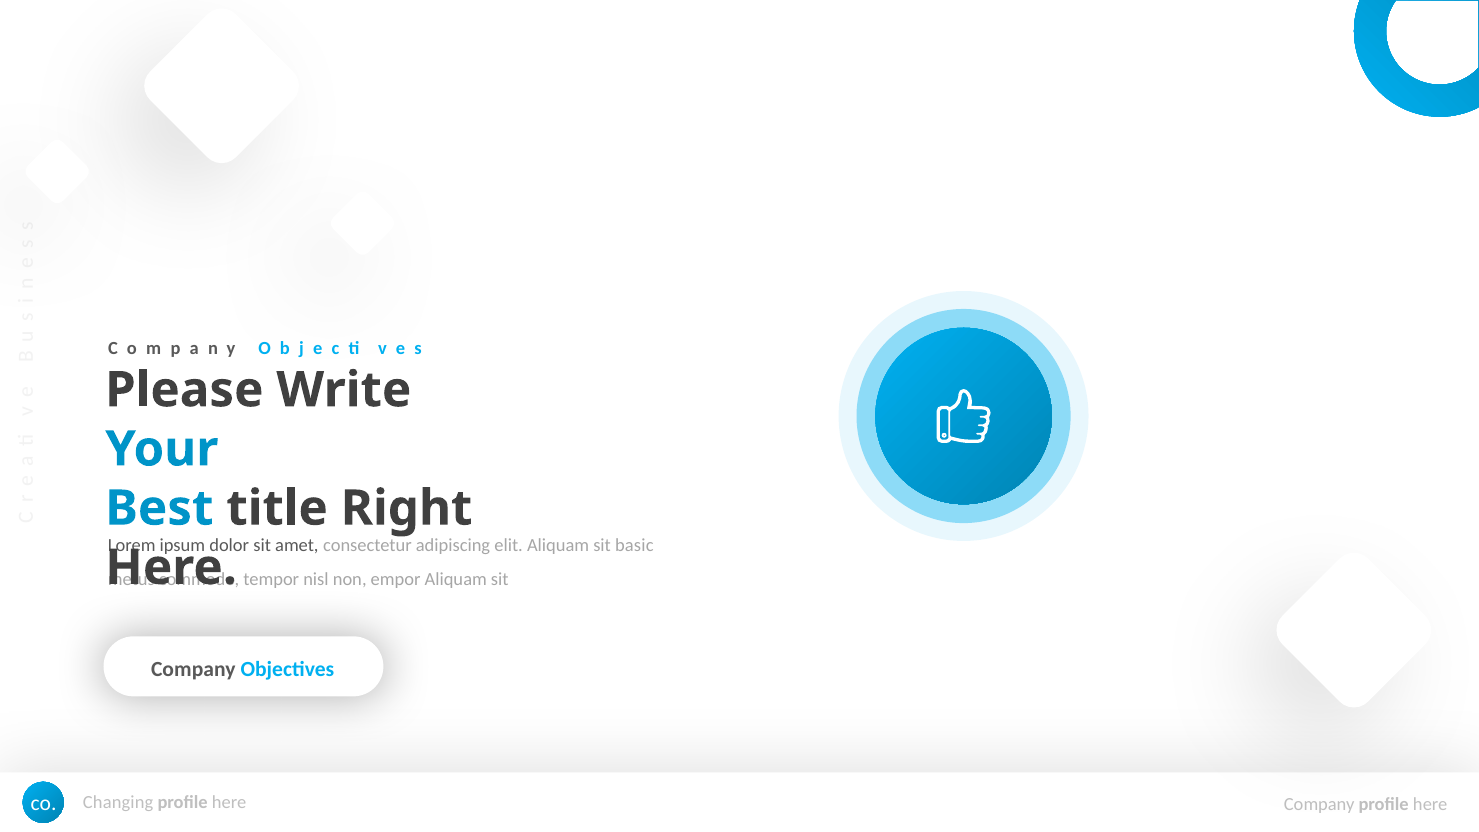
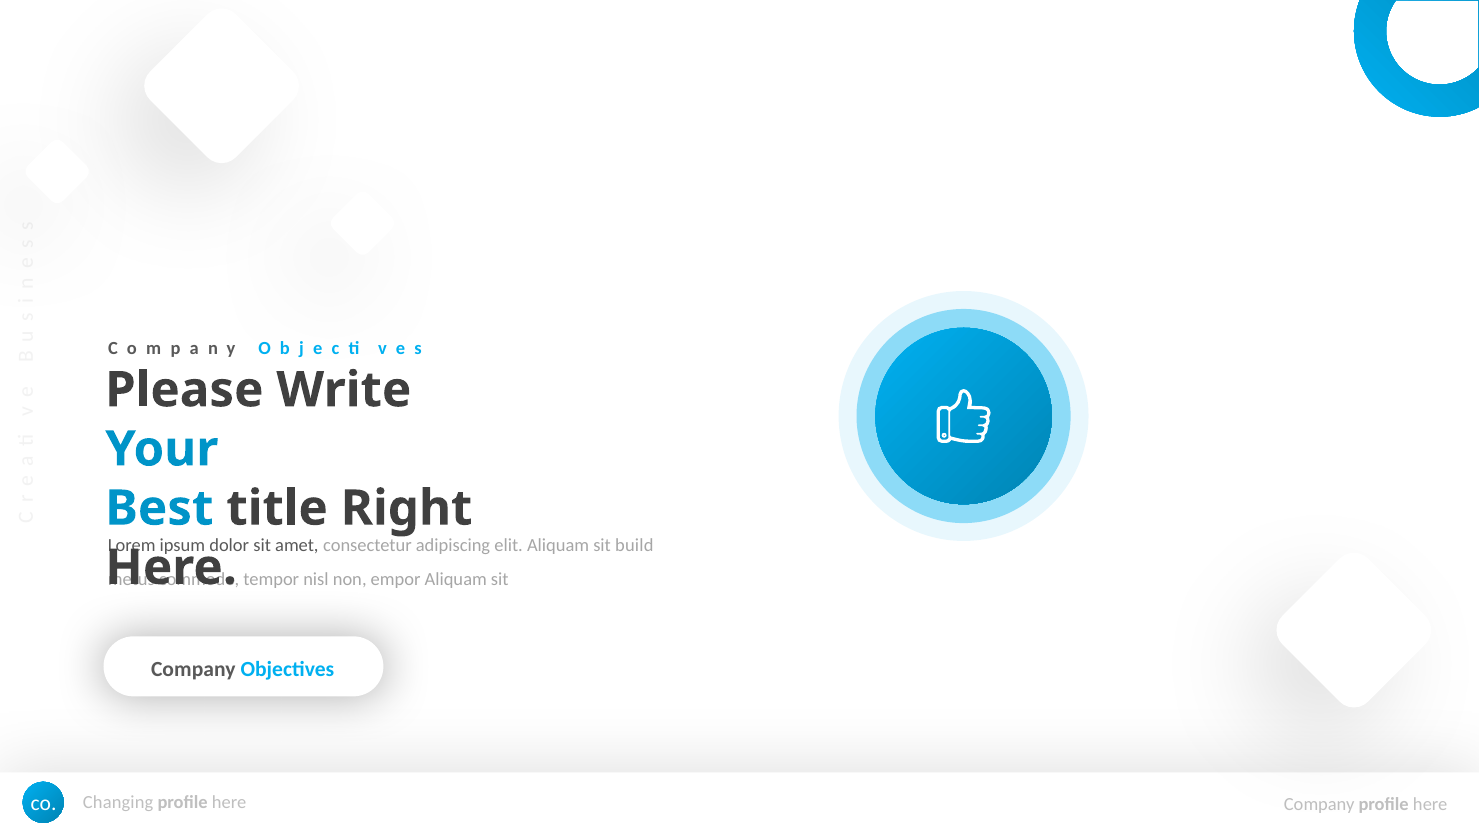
basic: basic -> build (634, 546)
